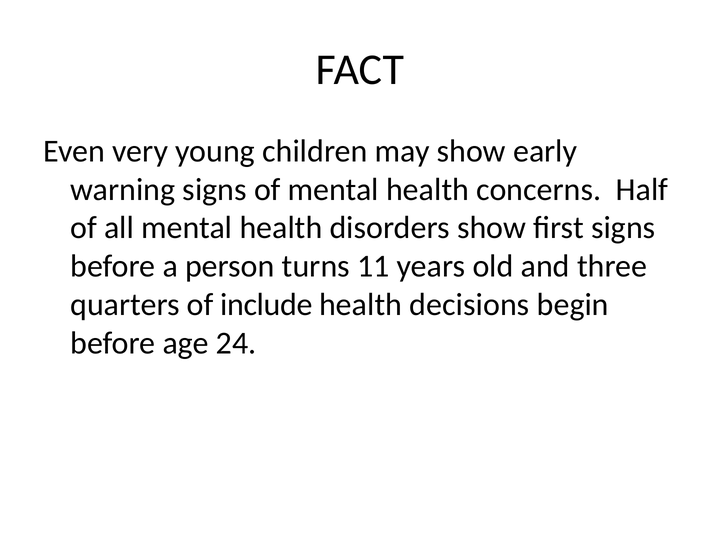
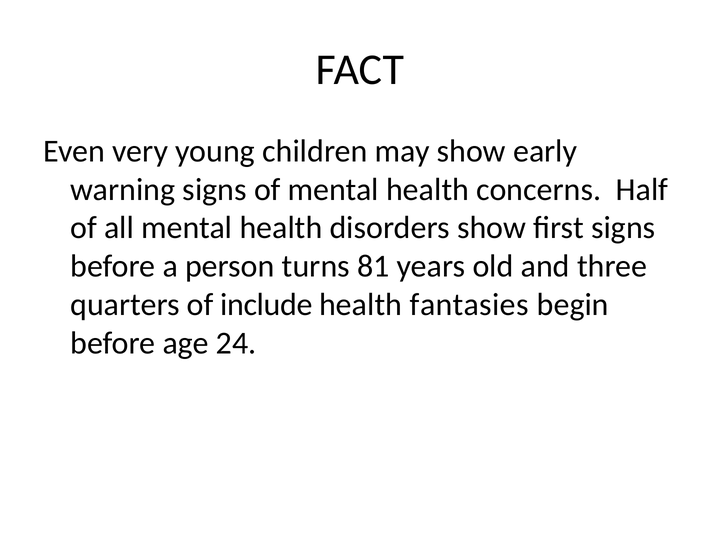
11: 11 -> 81 (373, 266)
decisions: decisions -> fantasies (469, 305)
